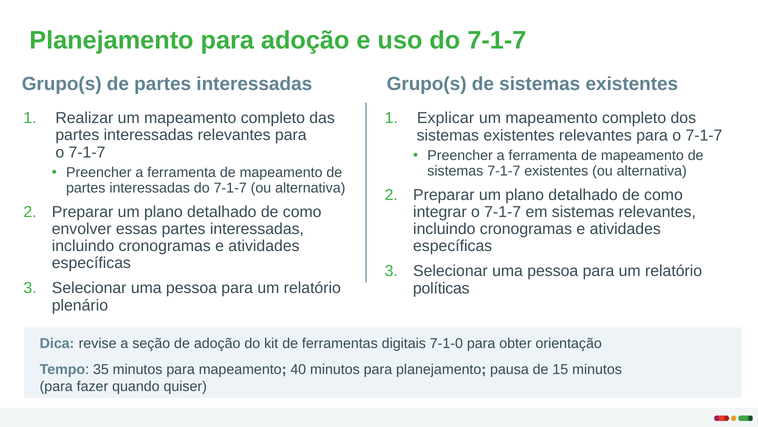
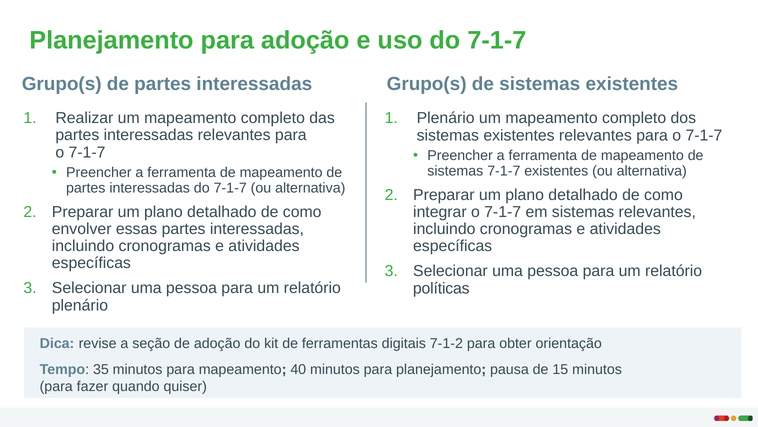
Explicar: Explicar -> Plenário (446, 118)
7-1-0: 7-1-0 -> 7-1-2 (446, 343)
